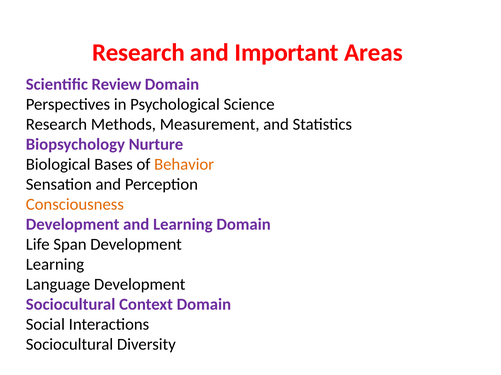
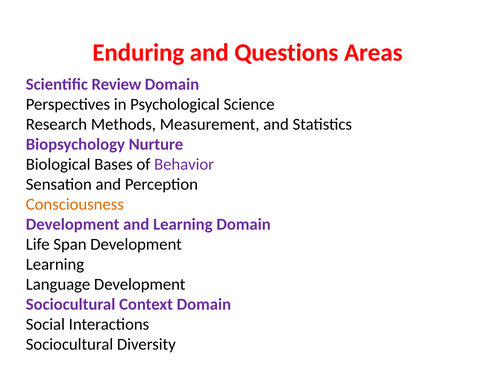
Research: Research -> Enduring (138, 53)
Important: Important -> Questions (287, 53)
Behavior colour: orange -> purple (184, 165)
